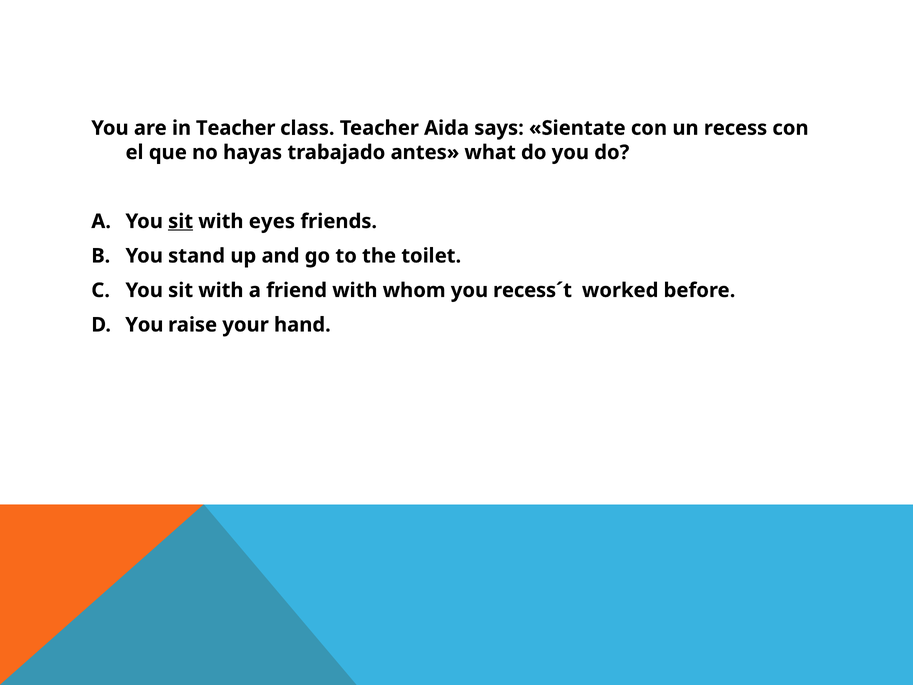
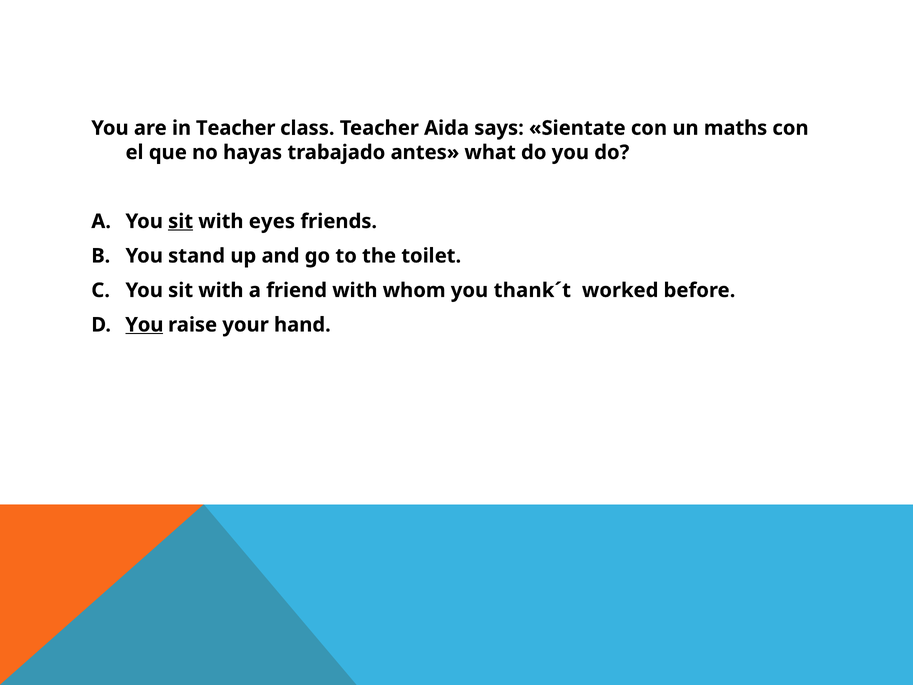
recess: recess -> maths (736, 128)
recess´t: recess´t -> thank´t (532, 290)
You underline: none -> present (144, 325)
